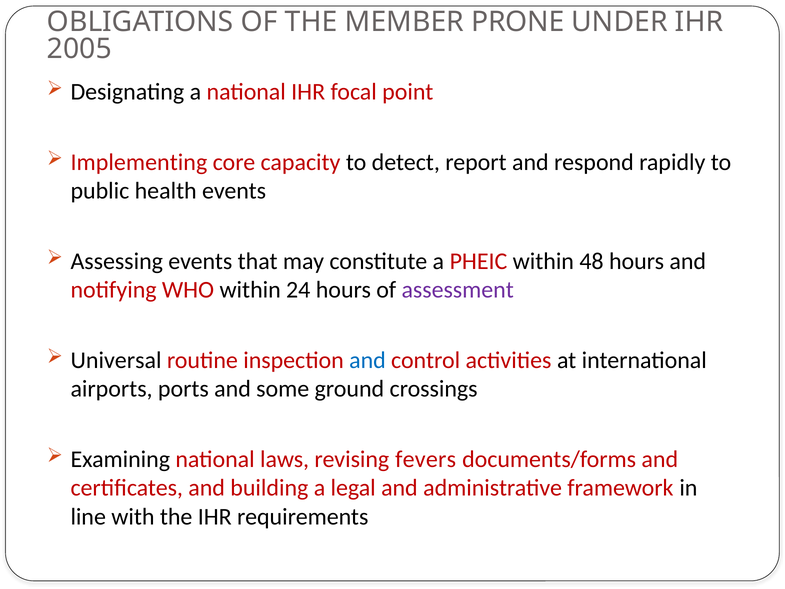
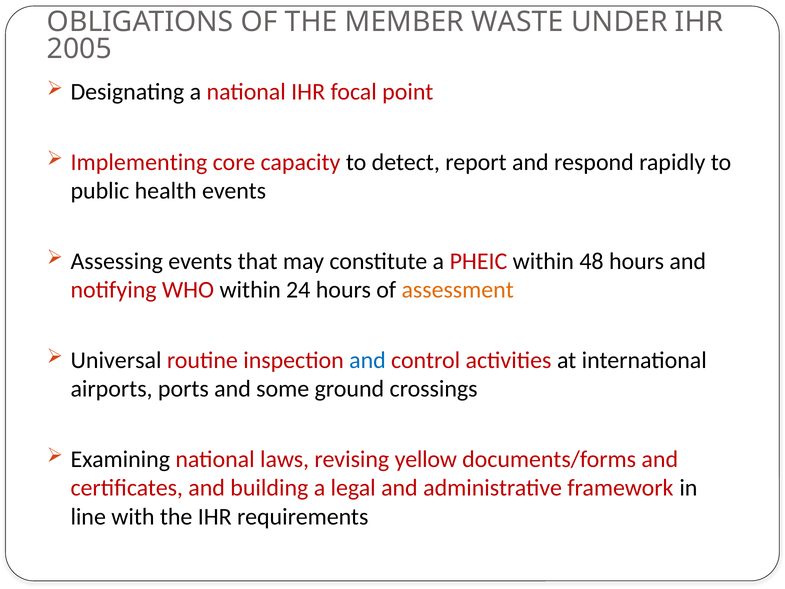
PRONE: PRONE -> WASTE (517, 22)
assessment colour: purple -> orange (458, 290)
fevers: fevers -> yellow (426, 459)
